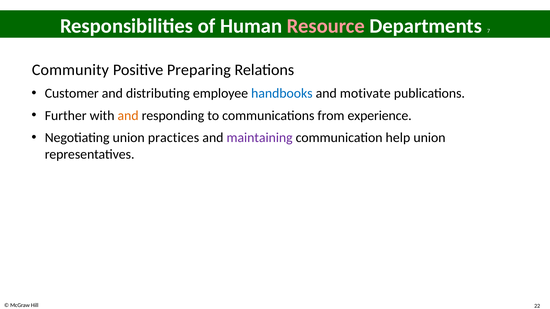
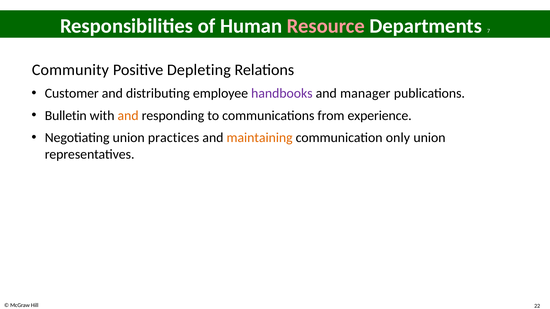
Preparing: Preparing -> Depleting (199, 70)
handbooks colour: blue -> purple (282, 93)
motivate: motivate -> manager (365, 93)
Further: Further -> Bulletin (66, 116)
maintaining colour: purple -> orange (260, 138)
help: help -> only (398, 138)
